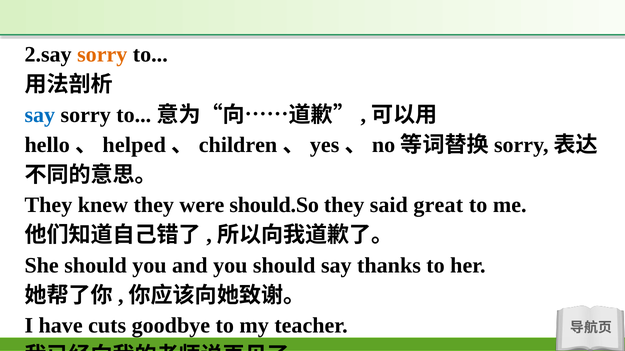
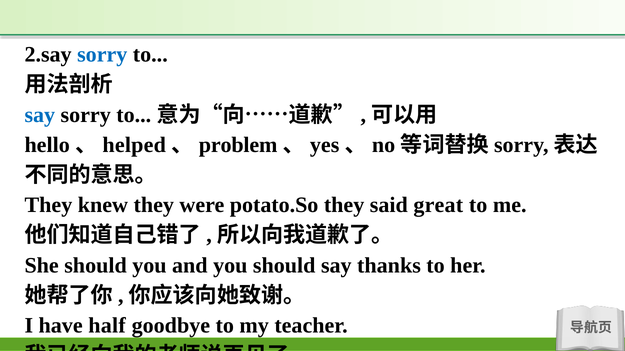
sorry colour: orange -> blue (102, 55)
children: children -> problem (238, 145)
should.So: should.So -> potato.So (274, 205)
cuts: cuts -> half (107, 326)
